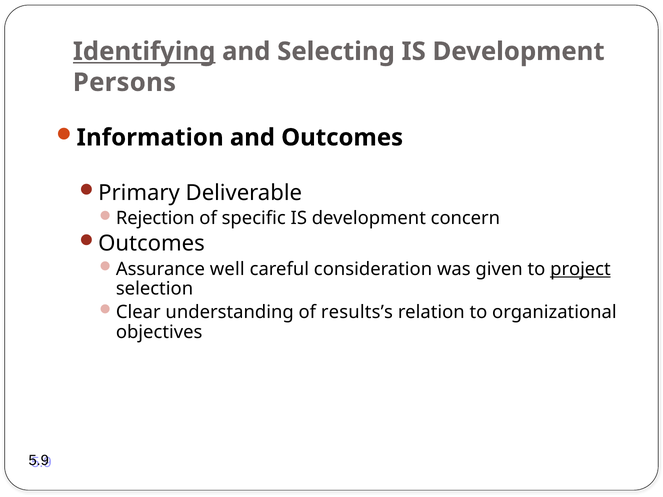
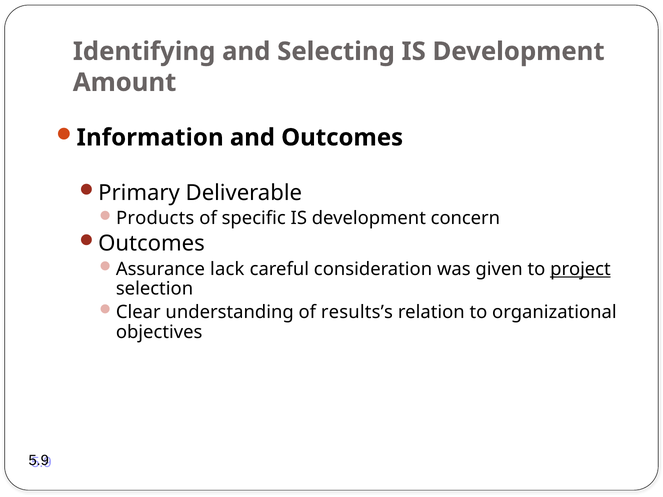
Identifying underline: present -> none (144, 51)
Persons: Persons -> Amount (125, 82)
Rejection: Rejection -> Products (155, 218)
well: well -> lack (227, 269)
